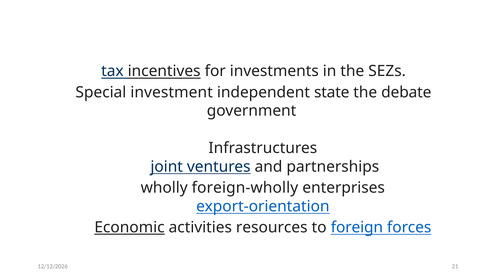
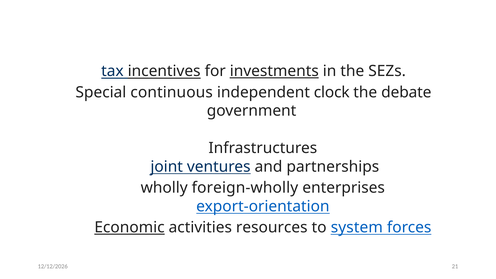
investments underline: none -> present (274, 71)
investment: investment -> continuous (172, 92)
state: state -> clock (332, 92)
foreign: foreign -> system (357, 227)
